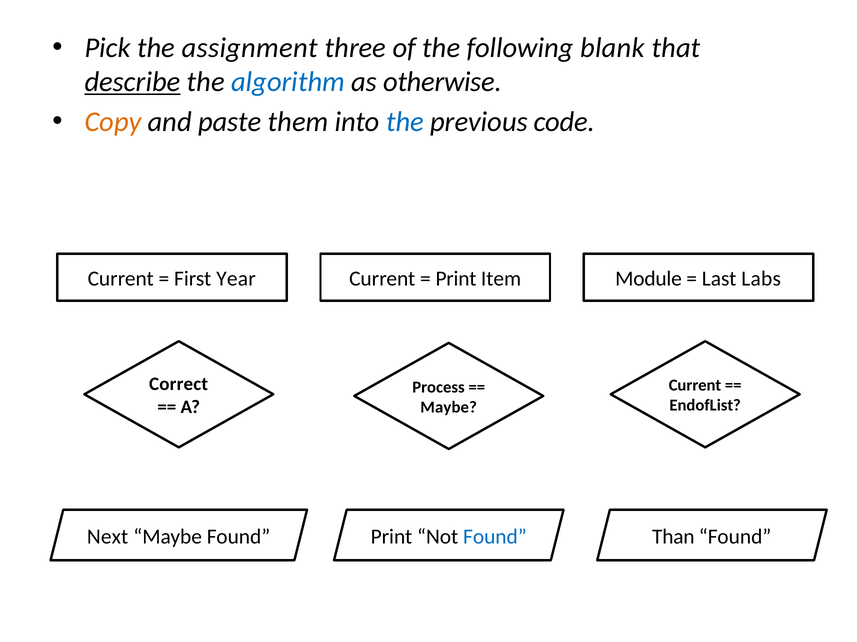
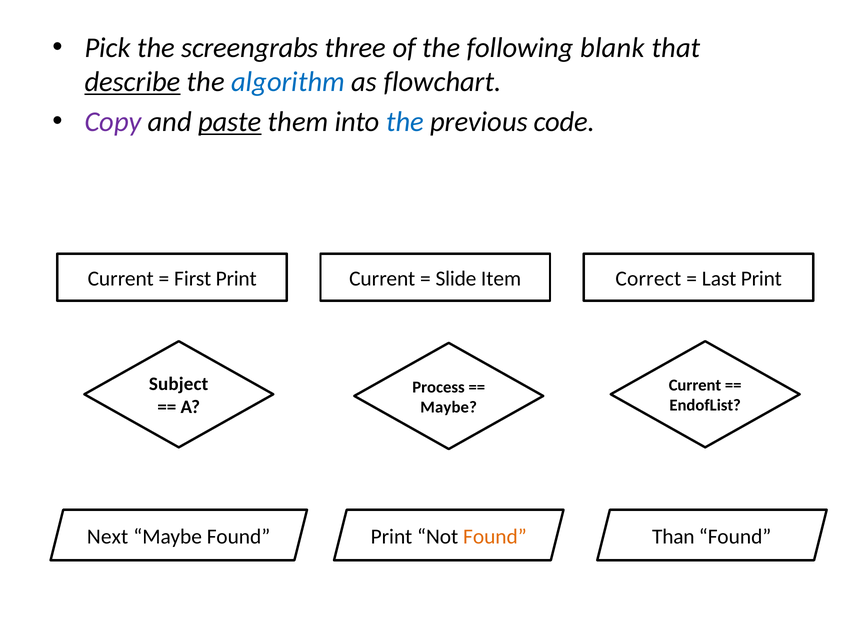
assignment: assignment -> screengrabs (250, 48)
otherwise: otherwise -> flowchart (442, 82)
Copy colour: orange -> purple (113, 122)
paste underline: none -> present (230, 122)
First Year: Year -> Print (236, 279)
Print: Print -> Slide (456, 279)
Module: Module -> Correct (648, 279)
Last Labs: Labs -> Print (761, 279)
Correct: Correct -> Subject (179, 385)
Found colour: blue -> orange (495, 537)
